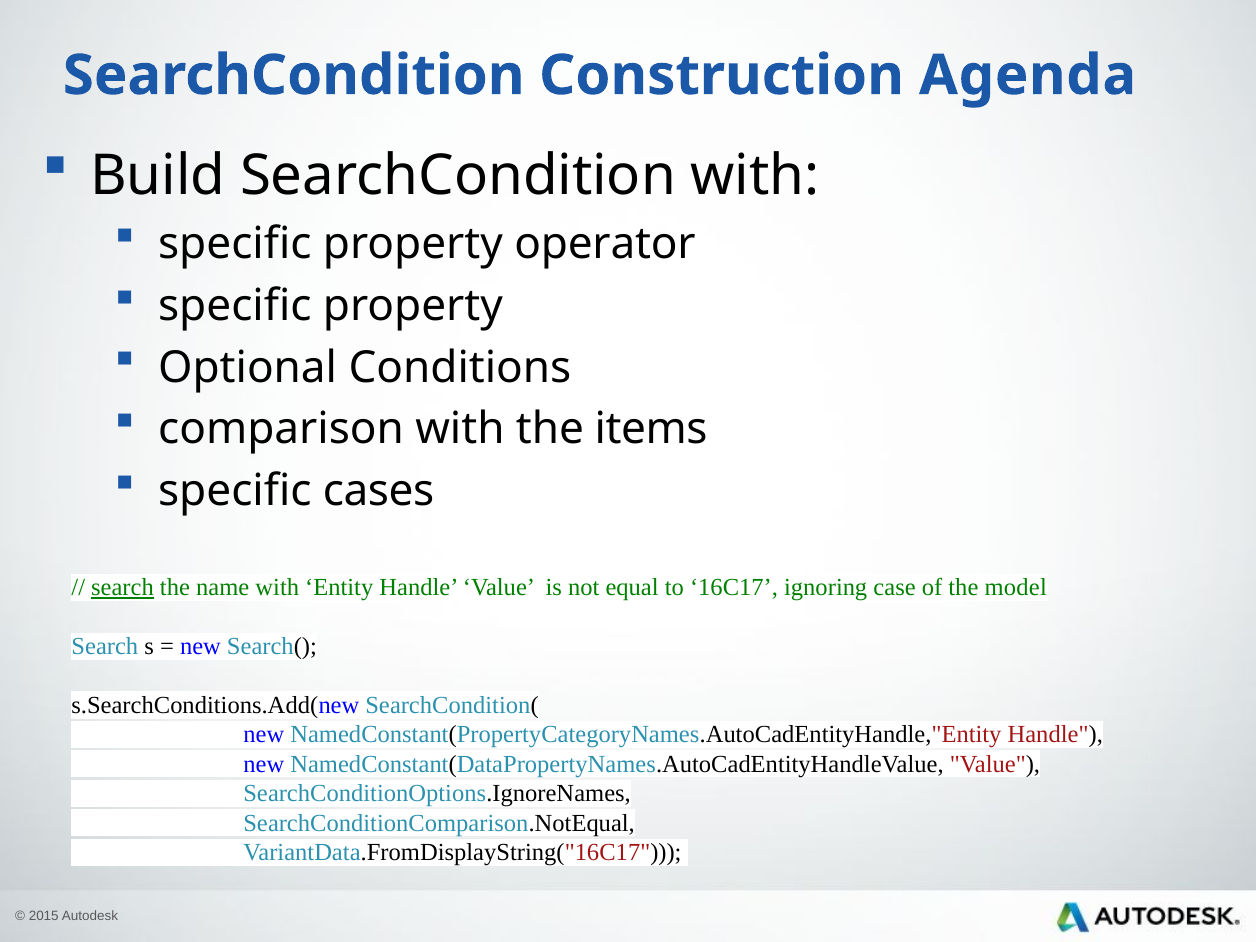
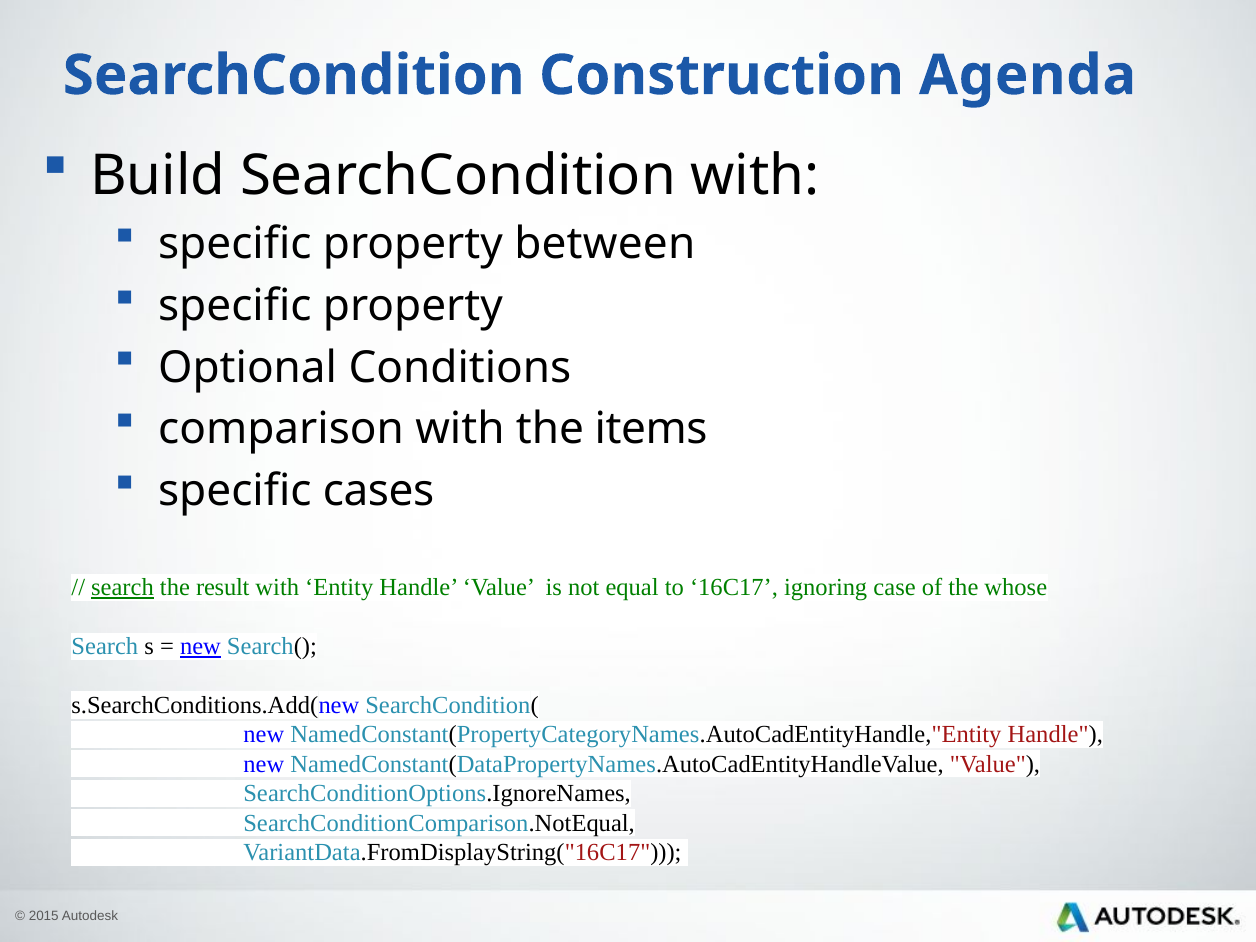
operator: operator -> between (605, 244)
name: name -> result (223, 587)
model: model -> whose (1016, 587)
new underline: none -> present (200, 646)
